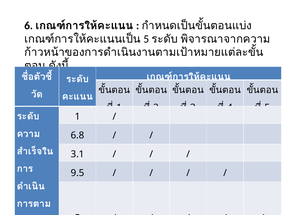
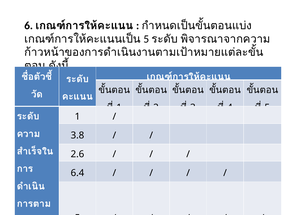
6.8: 6.8 -> 3.8 (77, 135)
3.1: 3.1 -> 2.6 (77, 154)
9.5: 9.5 -> 6.4 (77, 173)
